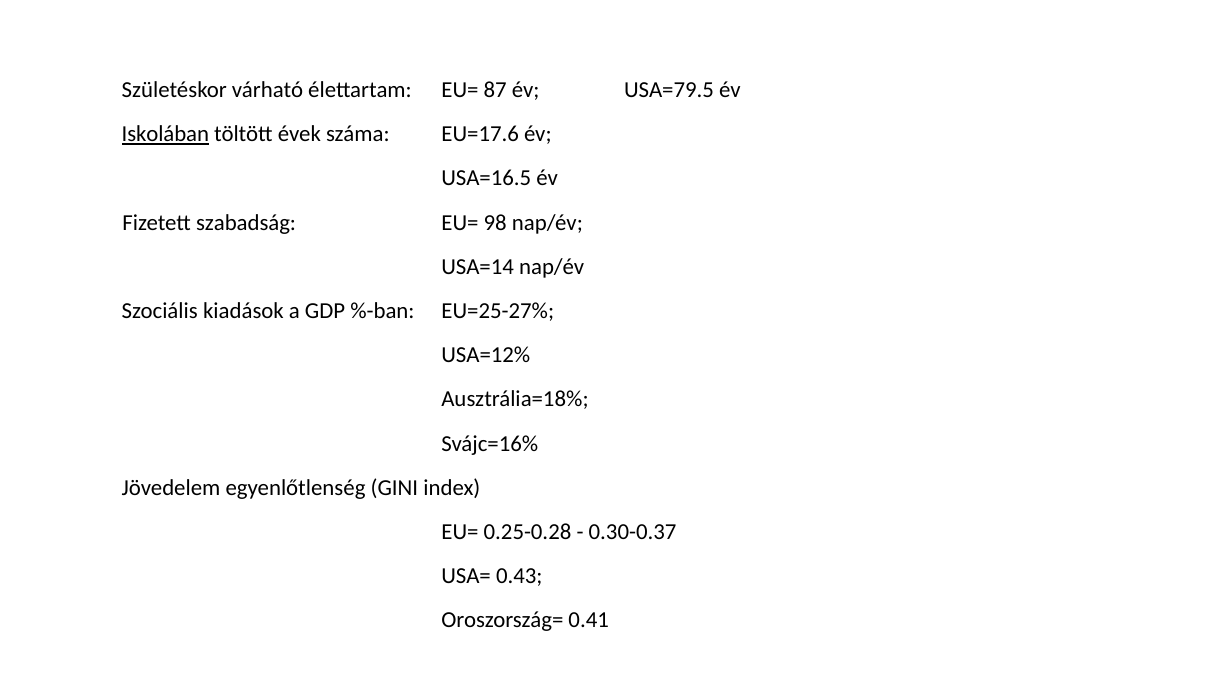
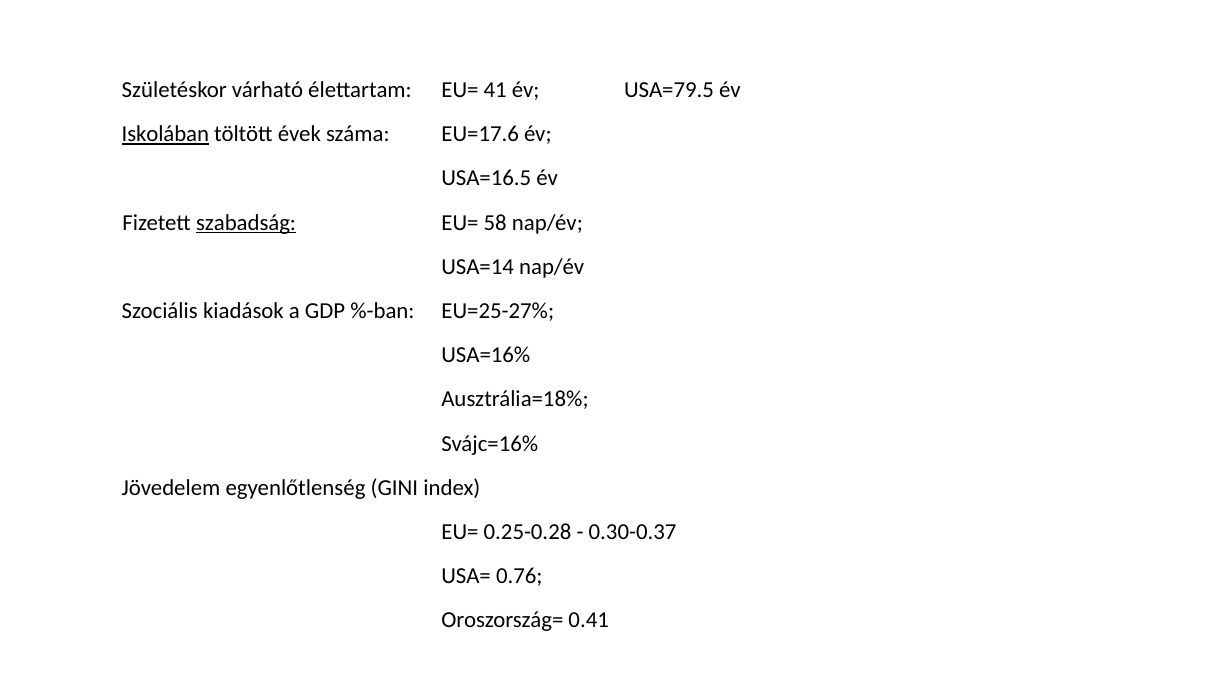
87: 87 -> 41 (495, 90)
szabadság underline: none -> present (246, 223)
98: 98 -> 58 (495, 223)
USA=12%: USA=12% -> USA=16% (486, 355)
0.43: 0.43 -> 0.76 (519, 576)
